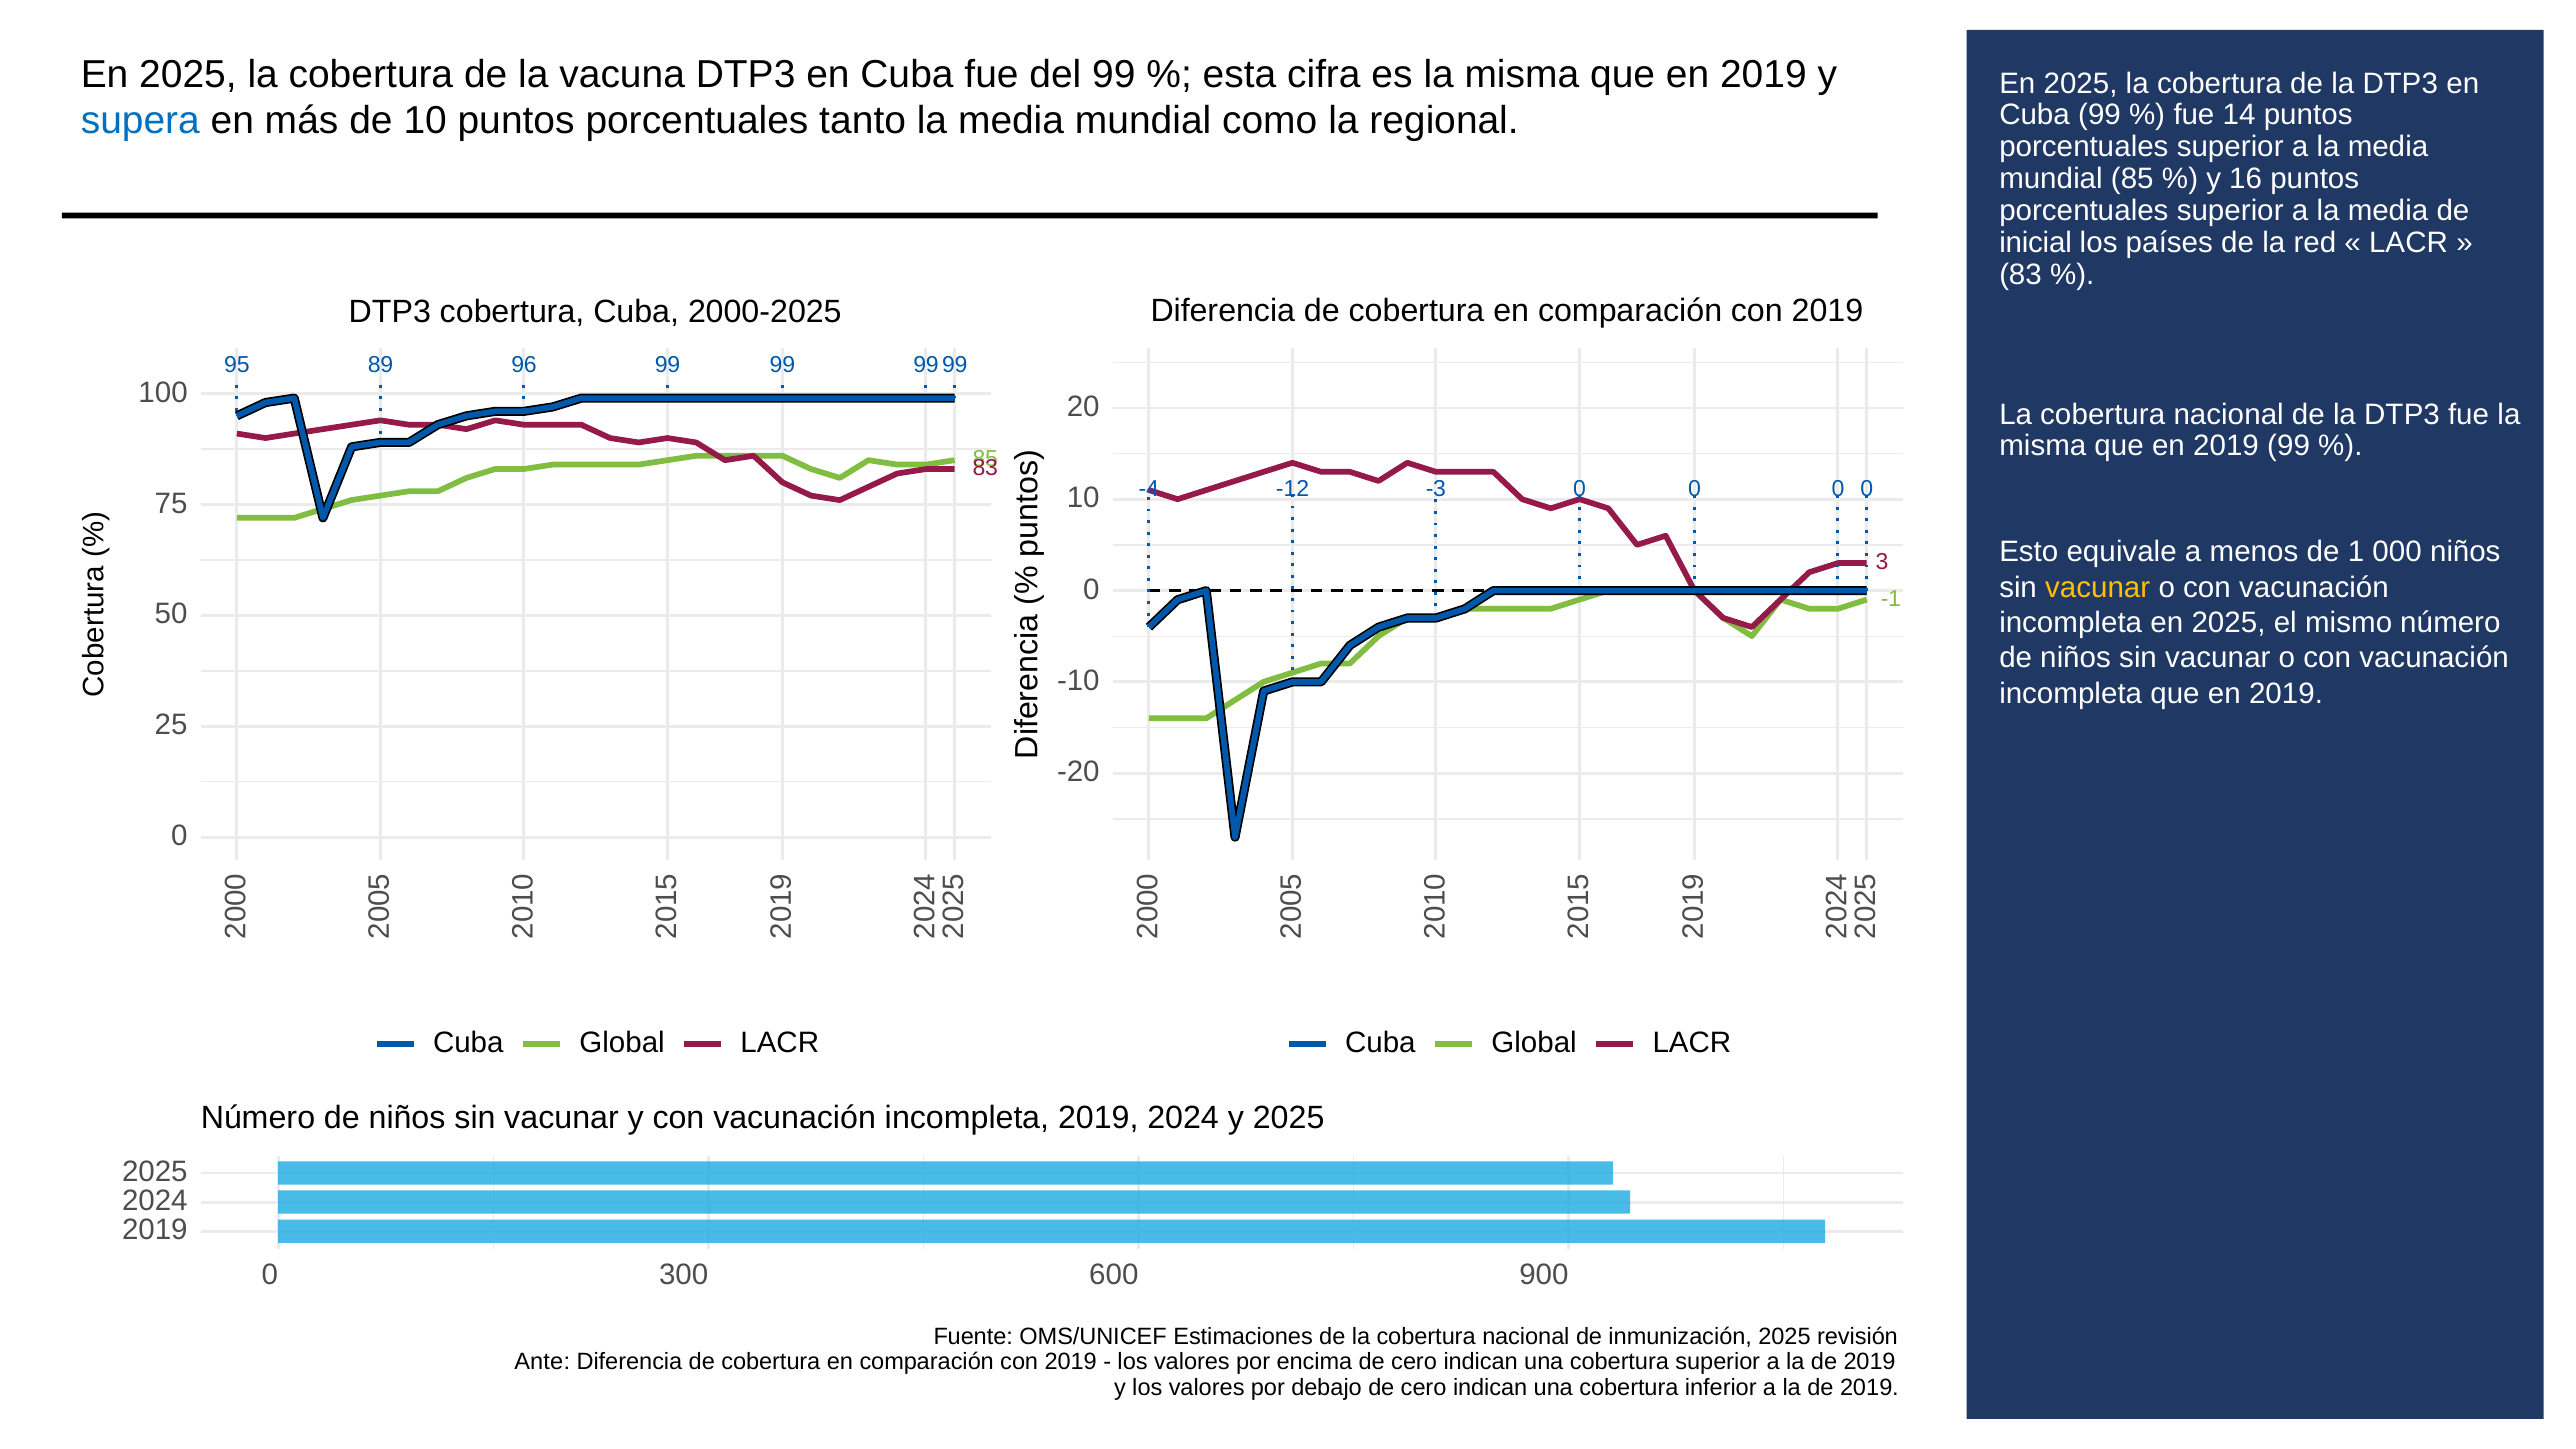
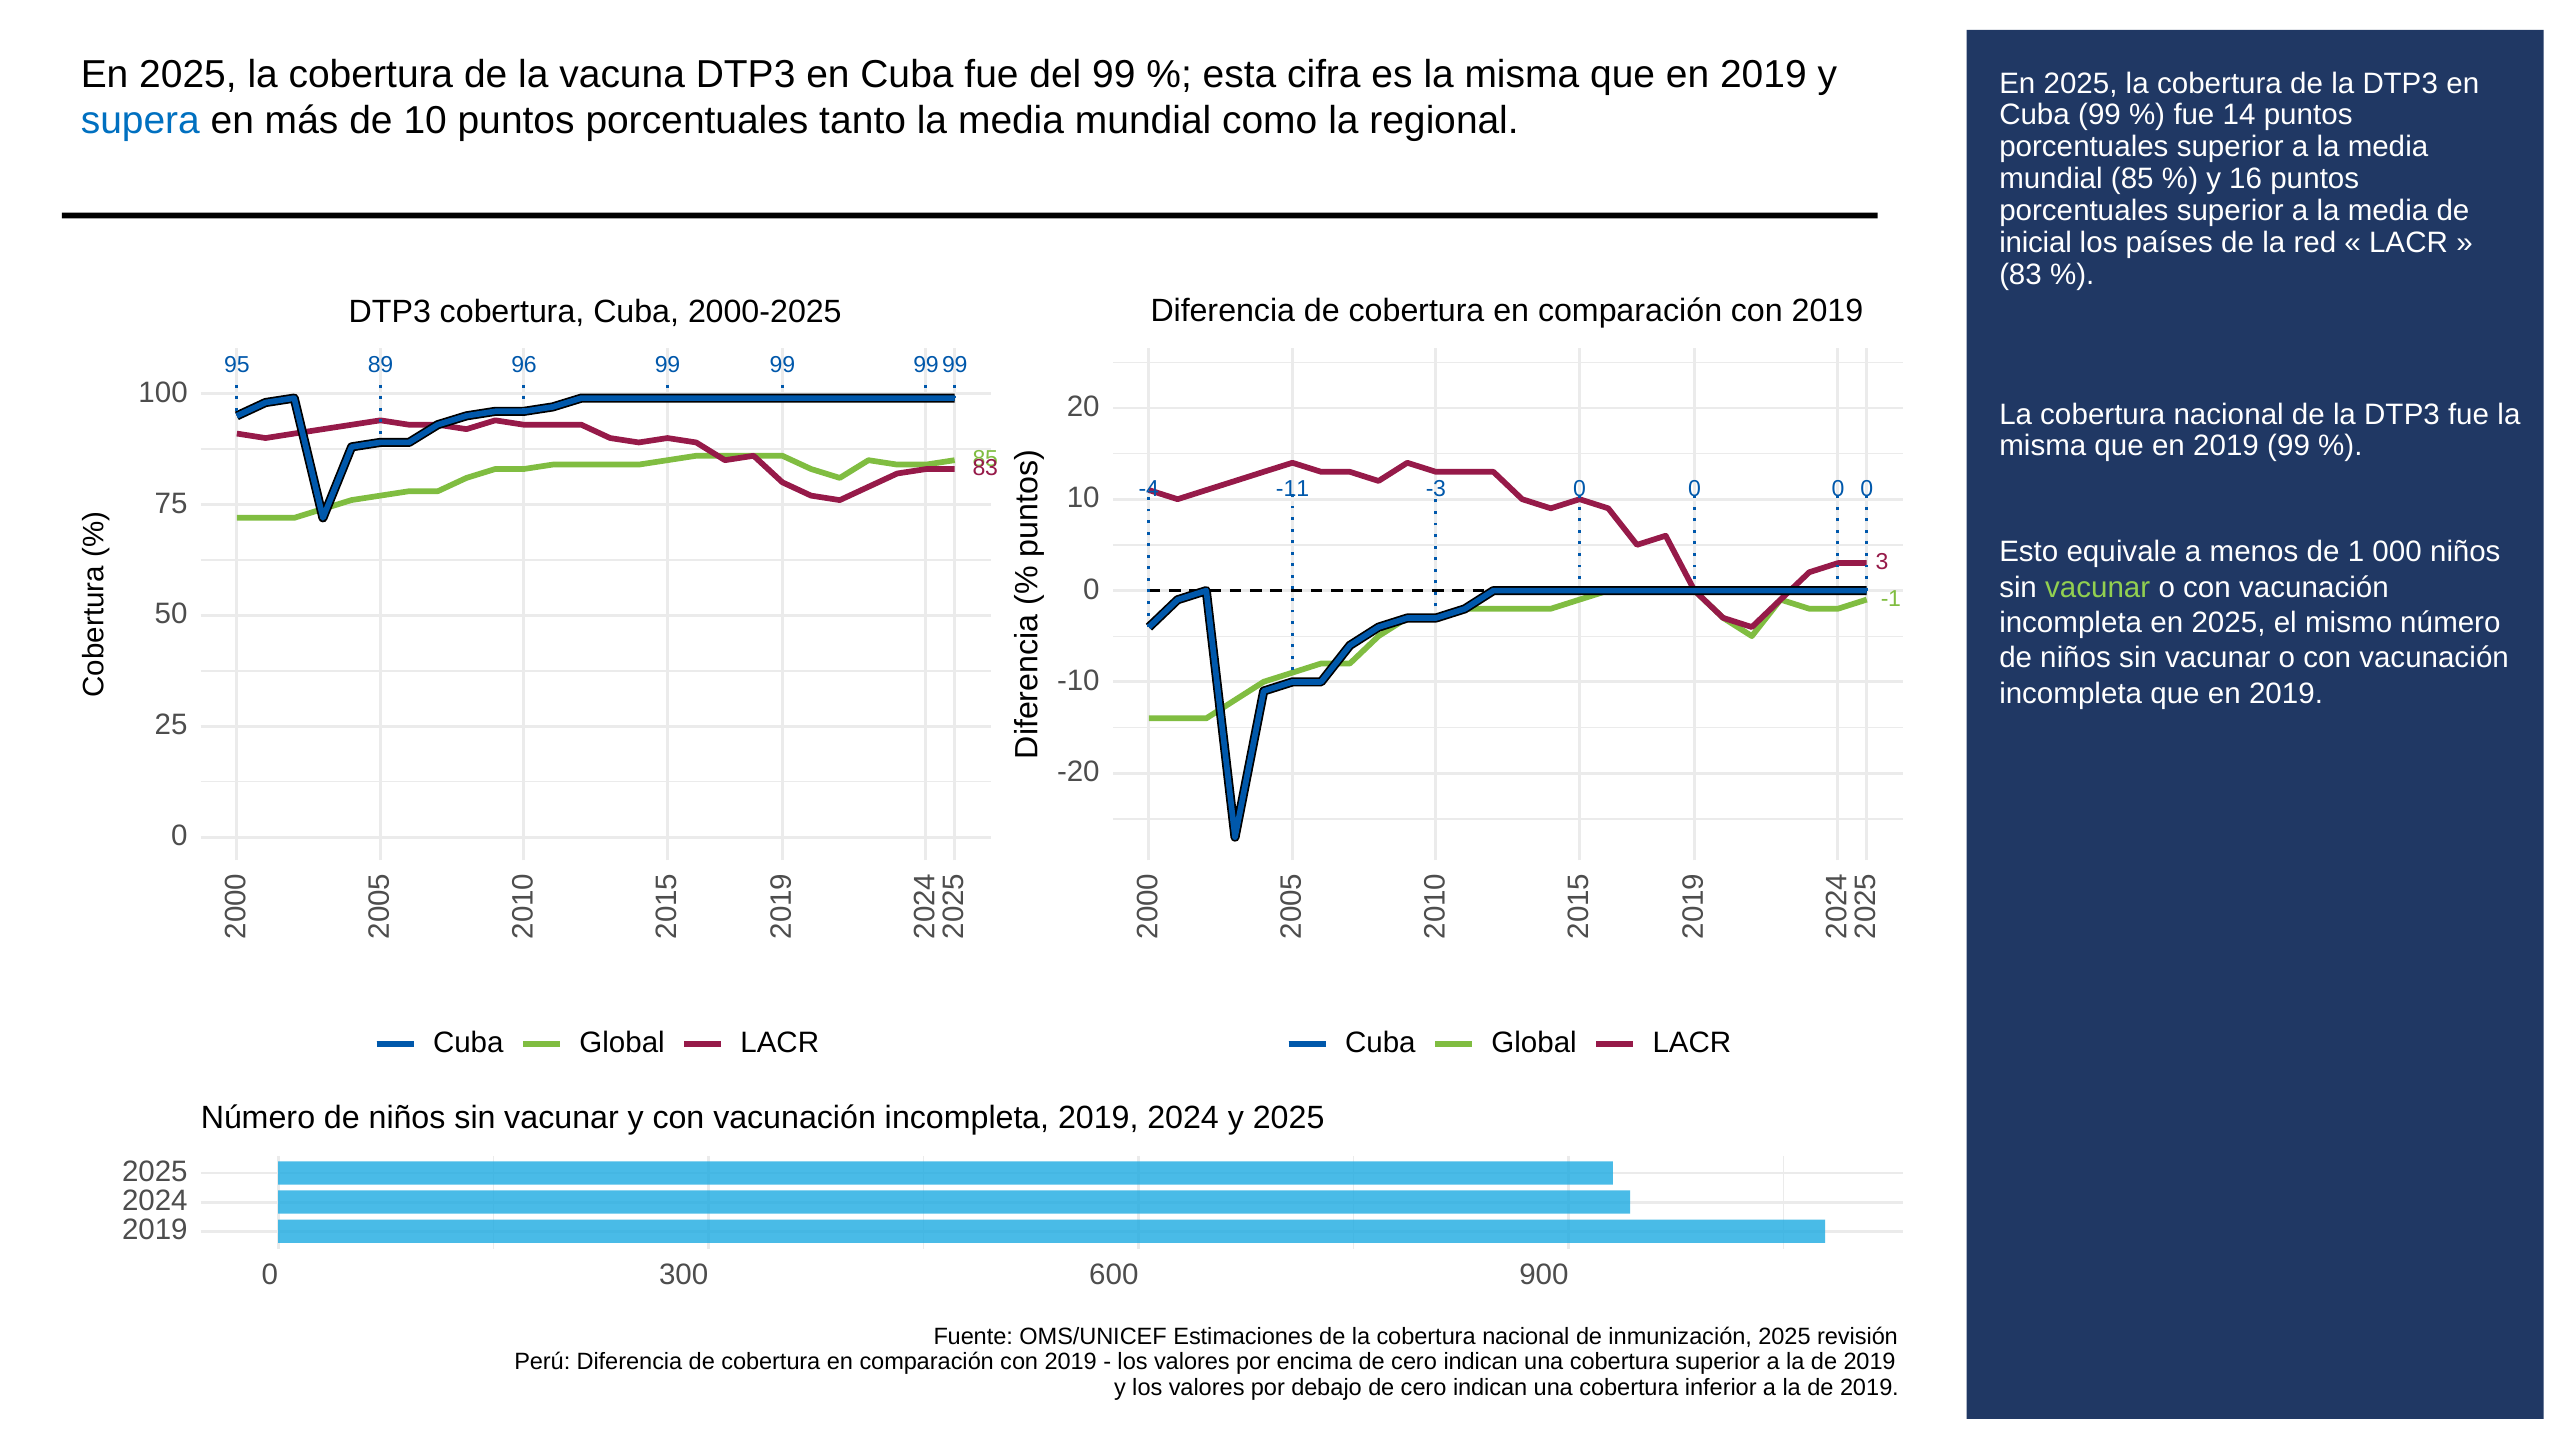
-12: -12 -> -11 (1293, 489)
vacunar colour: yellow -> light green (2098, 587)
Ante: Ante -> Perú (542, 1362)
